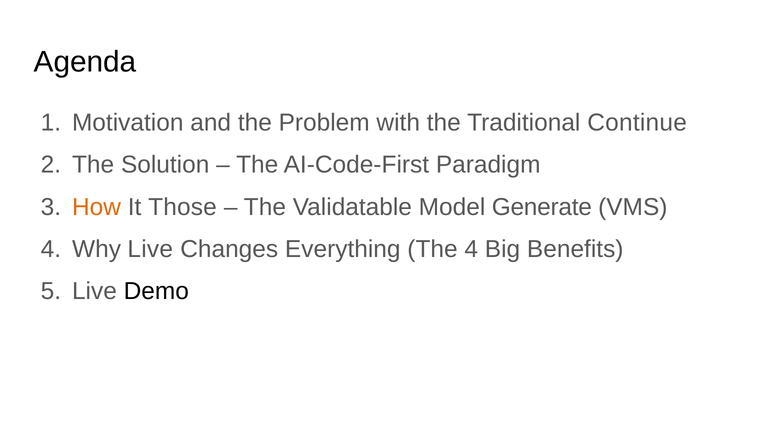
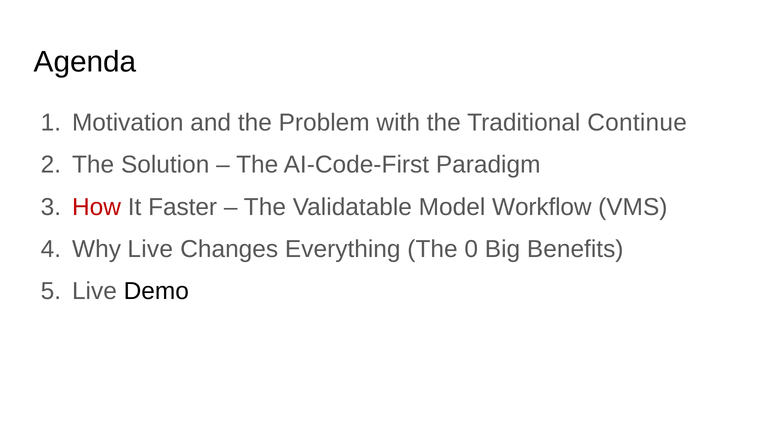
How colour: orange -> red (97, 207)
Those: Those -> Faster (183, 207)
Generate: Generate -> Workflow (542, 207)
The 4: 4 -> 0 (471, 249)
